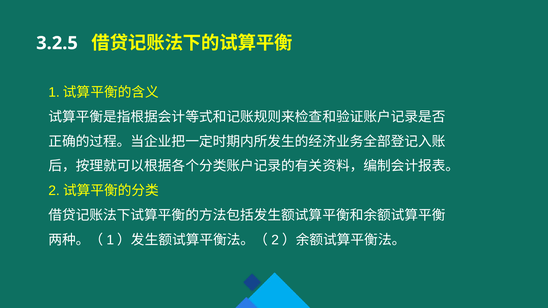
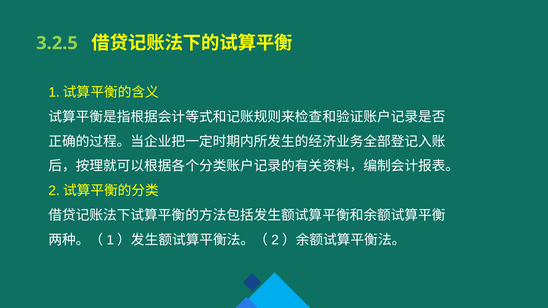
3.2.5 colour: white -> light green (57, 43)
